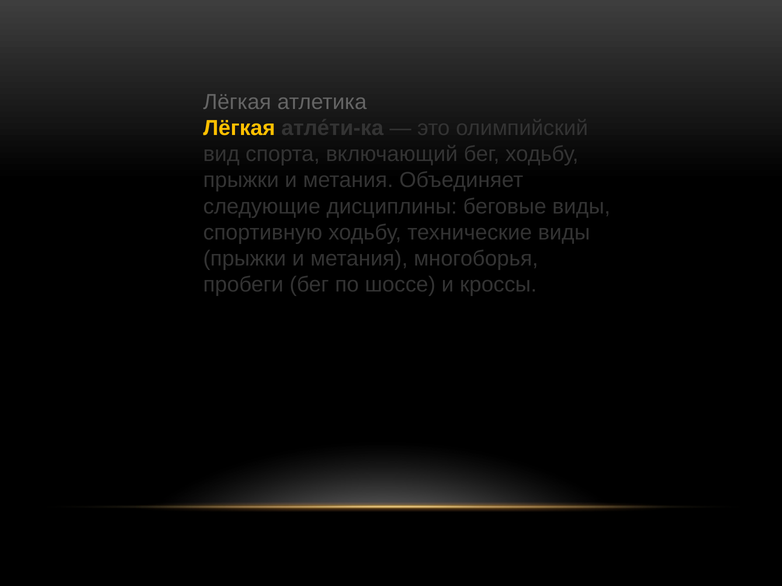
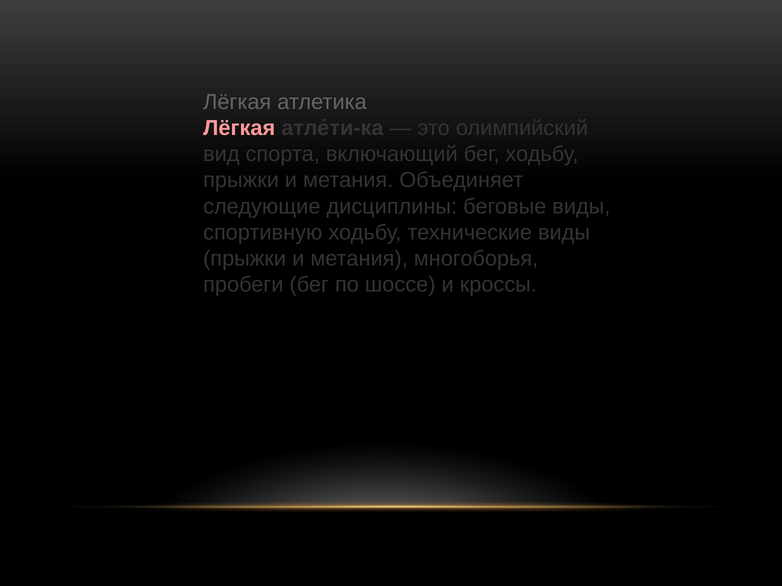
Лёгкая colour: yellow -> pink (239, 128)
